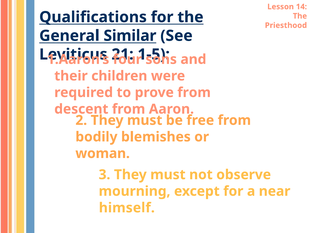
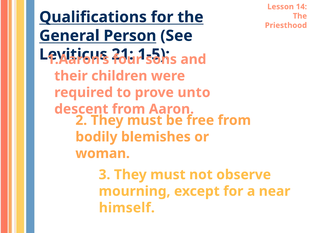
Similar: Similar -> Person (130, 36)
prove from: from -> unto (194, 92)
